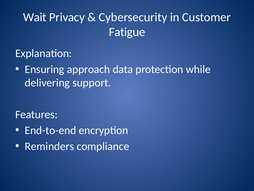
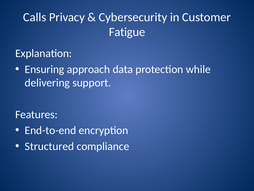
Wait: Wait -> Calls (35, 17)
Reminders: Reminders -> Structured (49, 146)
